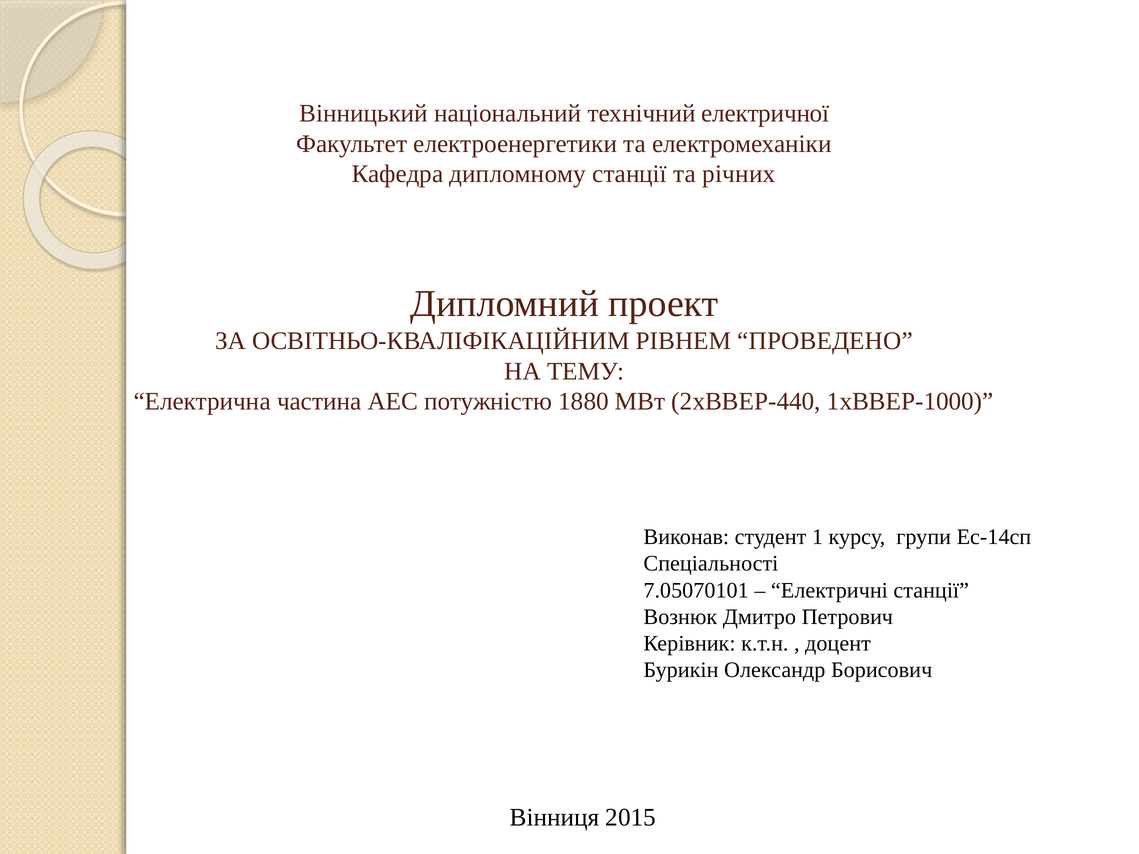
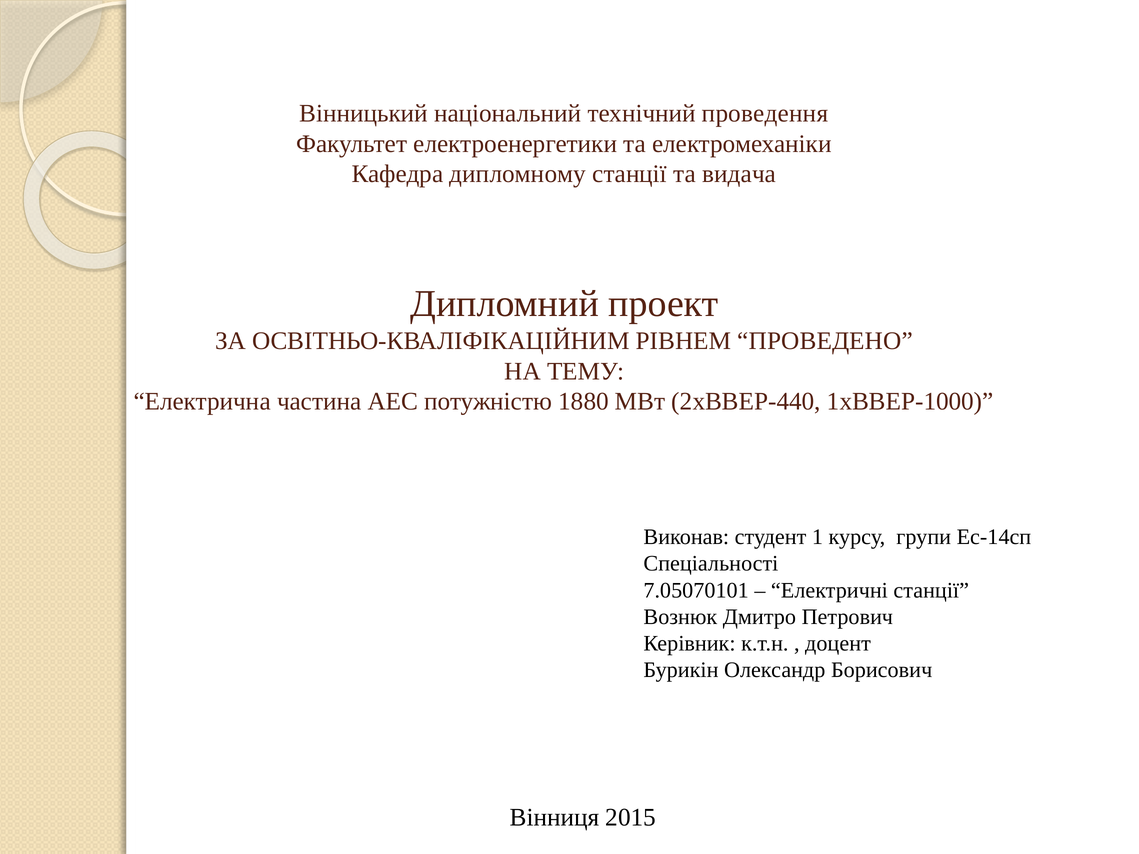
електричної: електричної -> проведення (765, 114)
річних: річних -> видача (739, 174)
